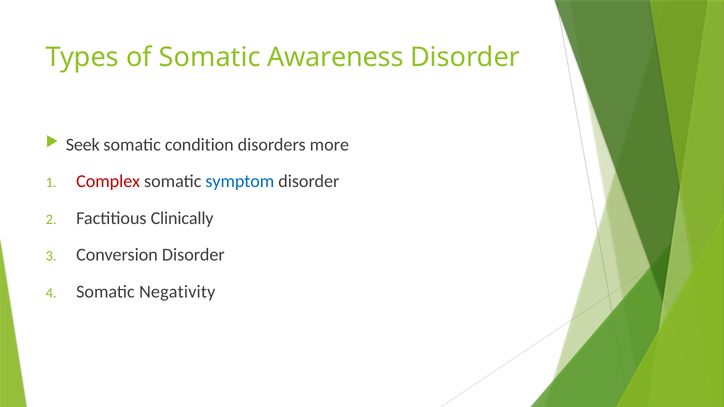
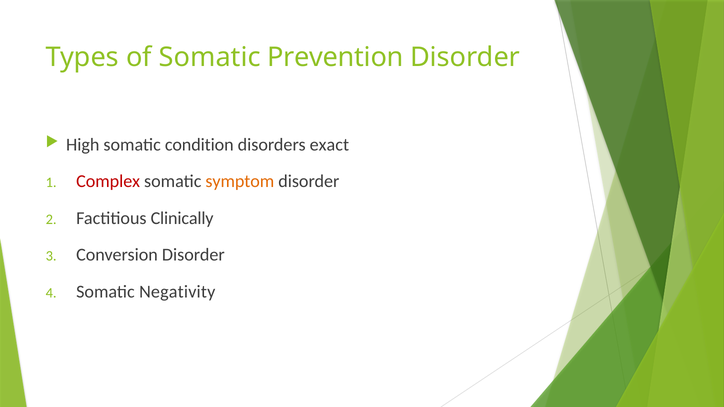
Awareness: Awareness -> Prevention (335, 57)
Seek: Seek -> High (83, 145)
more: more -> exact (329, 145)
symptom colour: blue -> orange (240, 181)
